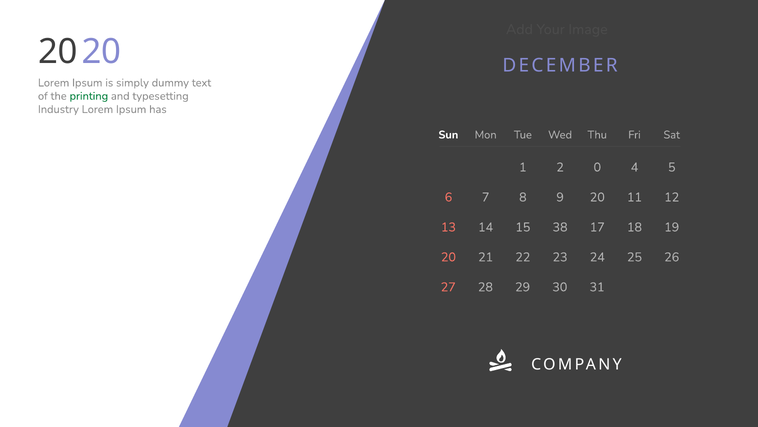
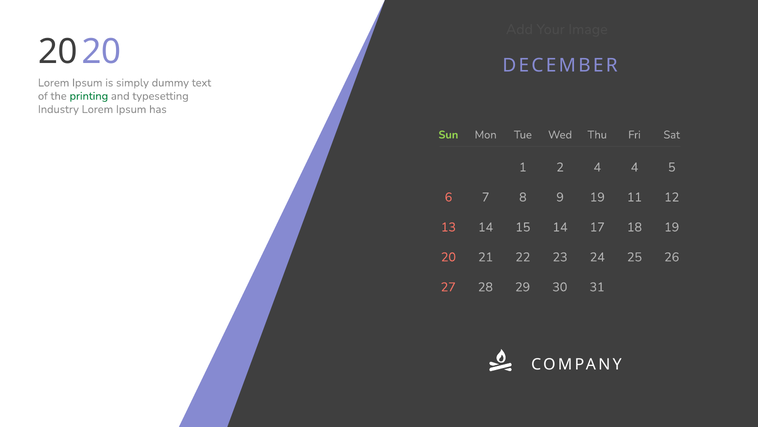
Sun colour: white -> light green (448, 135)
2 0: 0 -> 4 (597, 167)
9 20: 20 -> 19 (597, 197)
15 38: 38 -> 14 (560, 227)
